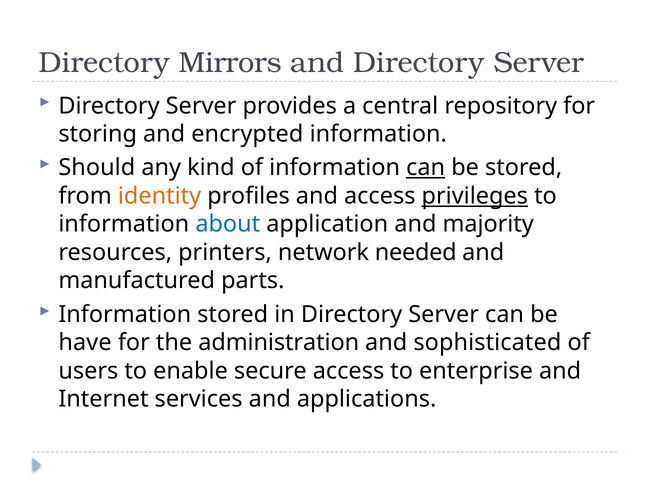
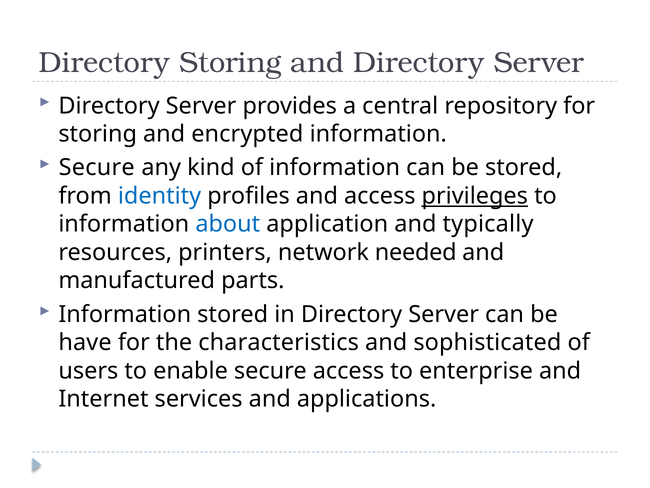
Directory Mirrors: Mirrors -> Storing (230, 63)
Should: Should -> Secure (97, 168)
can underline: present -> none (426, 168)
identity colour: orange -> blue (160, 196)
majority: majority -> typically (488, 224)
administration: administration -> characteristics (279, 342)
